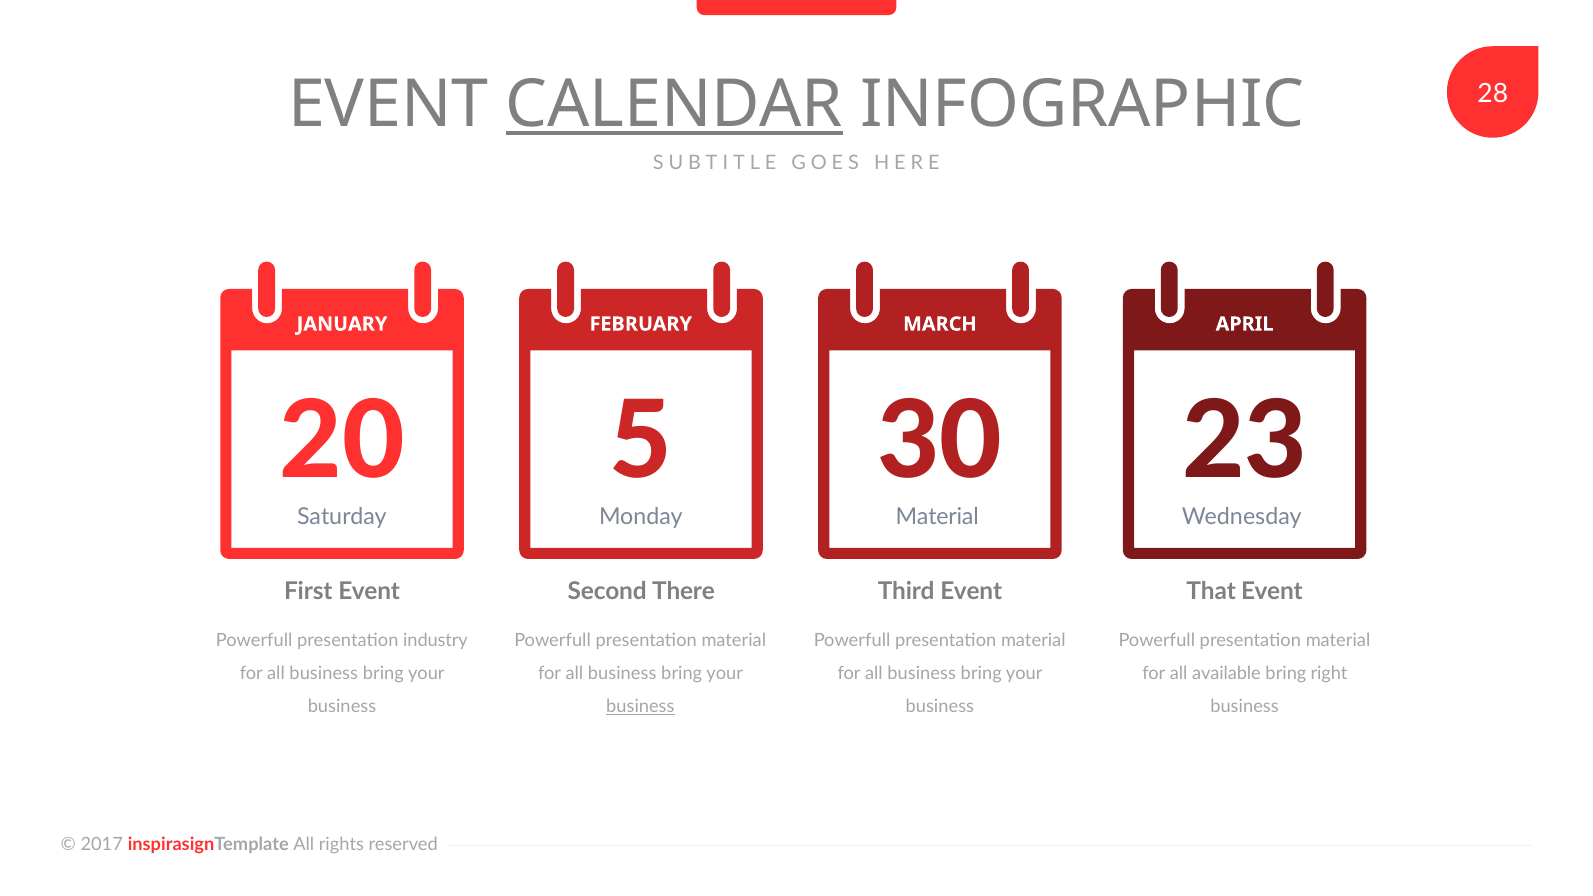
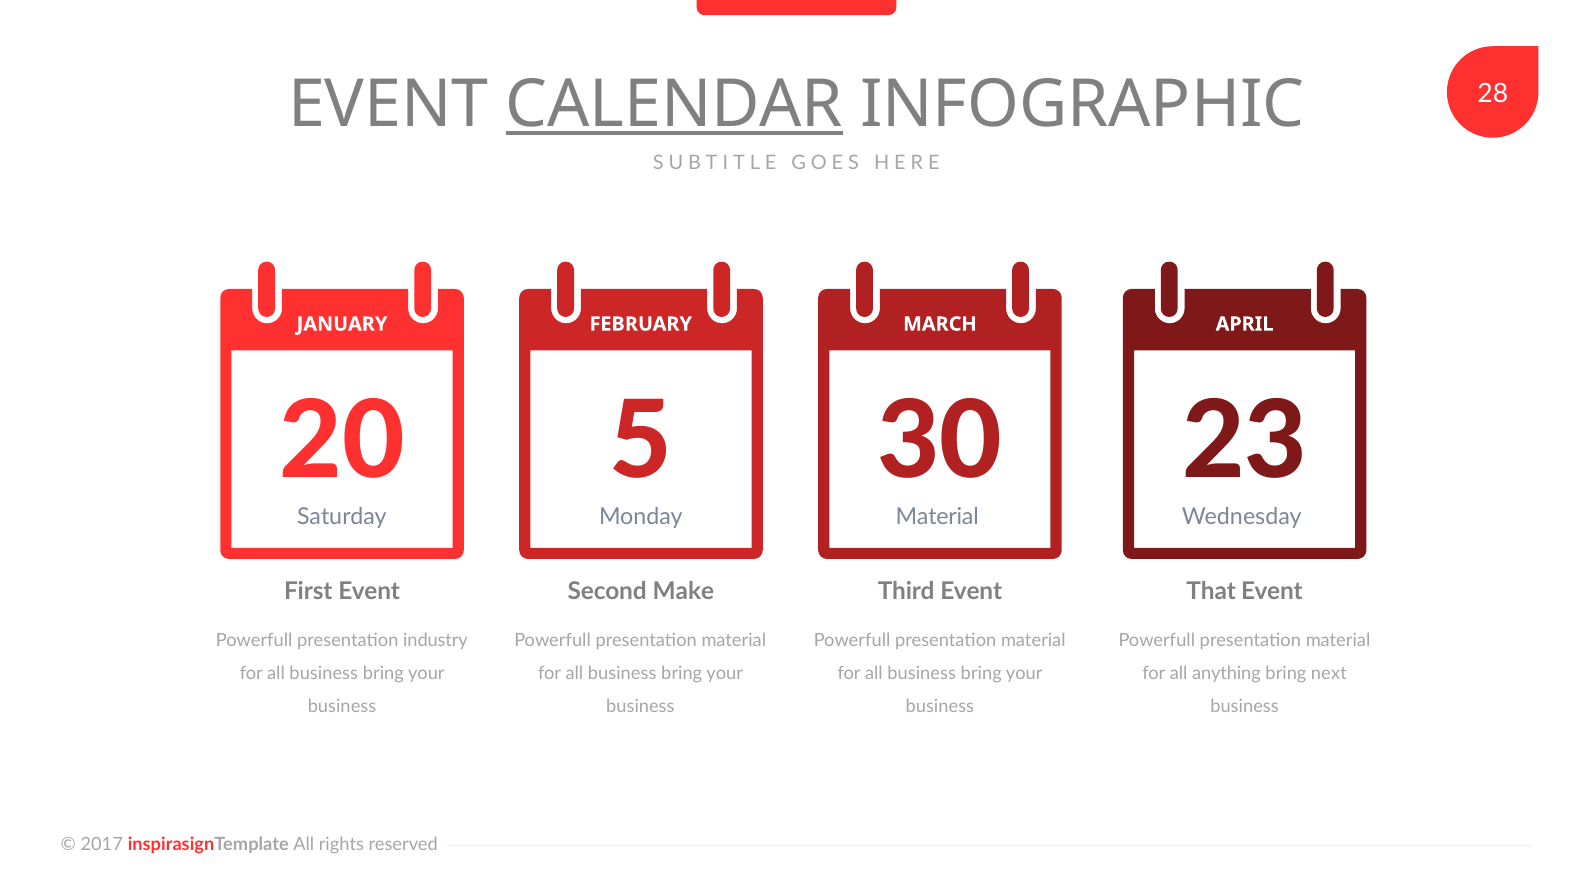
There: There -> Make (683, 592)
available: available -> anything (1226, 673)
right: right -> next (1329, 673)
business underline: present -> none (640, 706)
